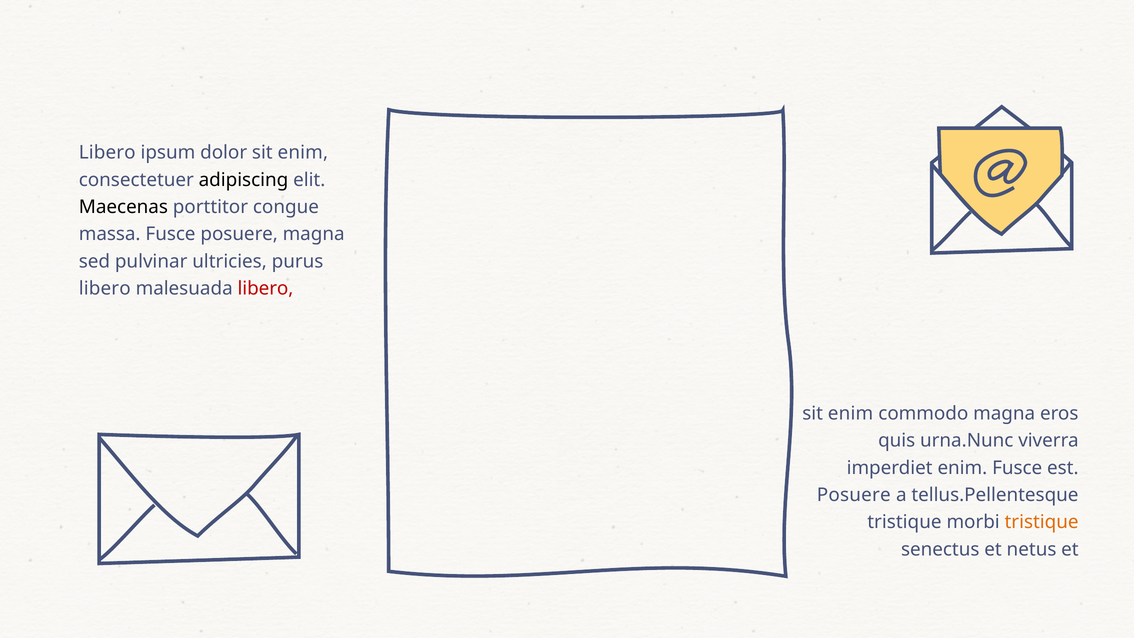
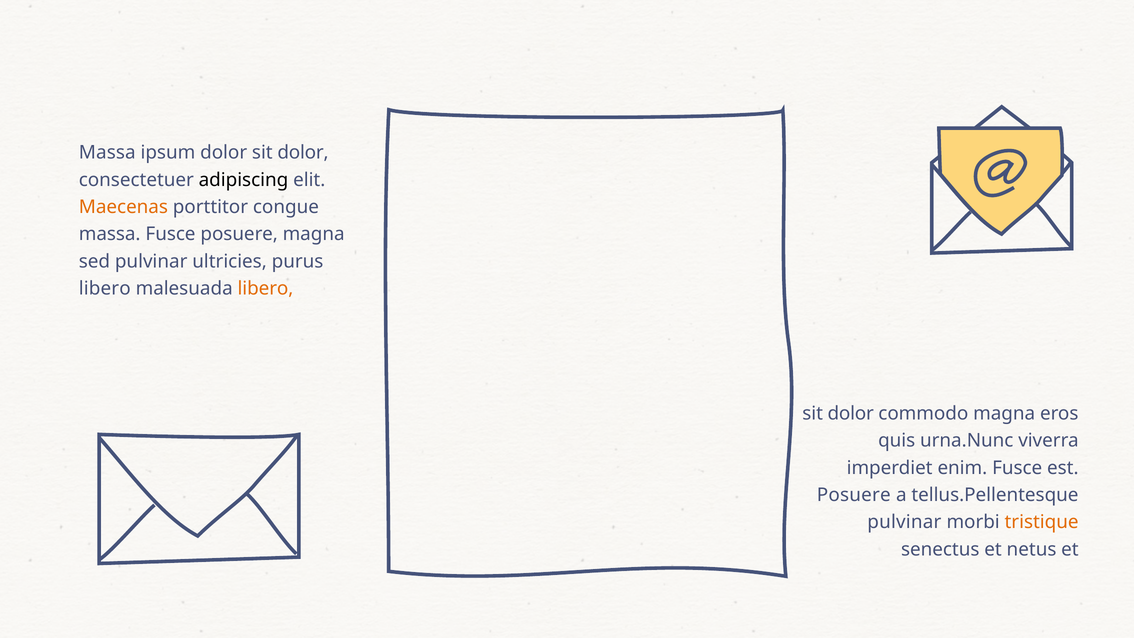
Libero: Libero -> Massa (107, 153)
dolor sit enim: enim -> dolor (303, 153)
Maecenas colour: black -> orange (123, 207)
libero colour: red -> orange (265, 288)
enim: enim -> dolor (851, 413)
tristique: tristique -> pulvinar (904, 522)
